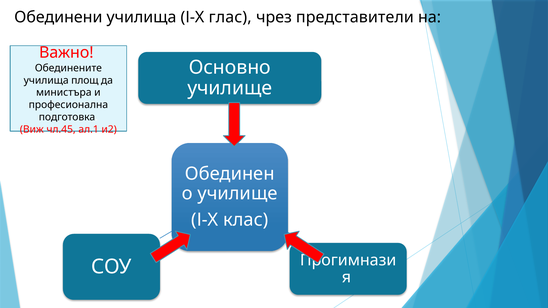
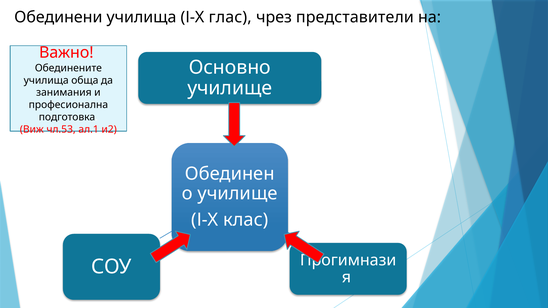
площ: площ -> обща (85, 80)
министъра: министъра -> занимания (64, 93)
чл.45: чл.45 -> чл.53 (61, 130)
